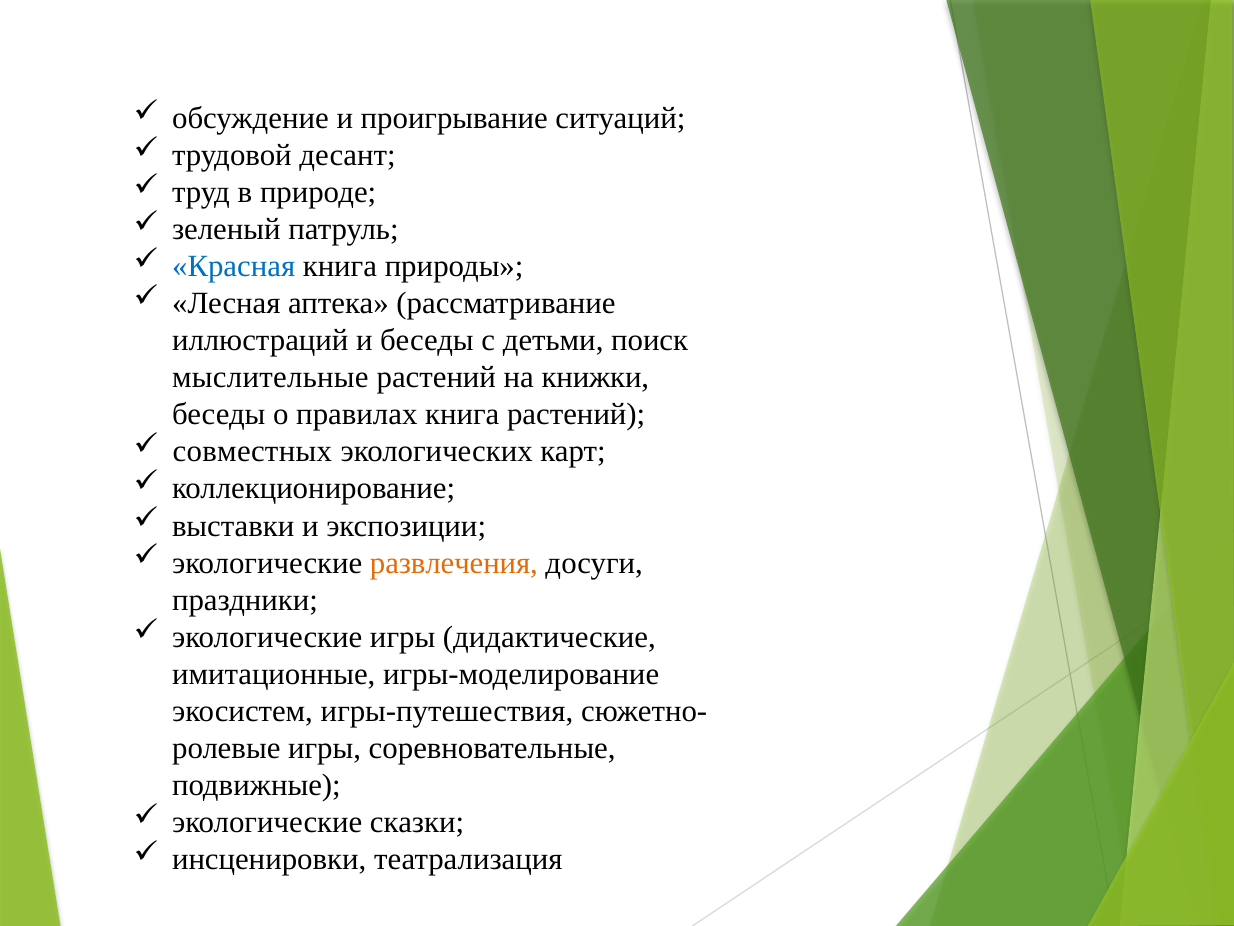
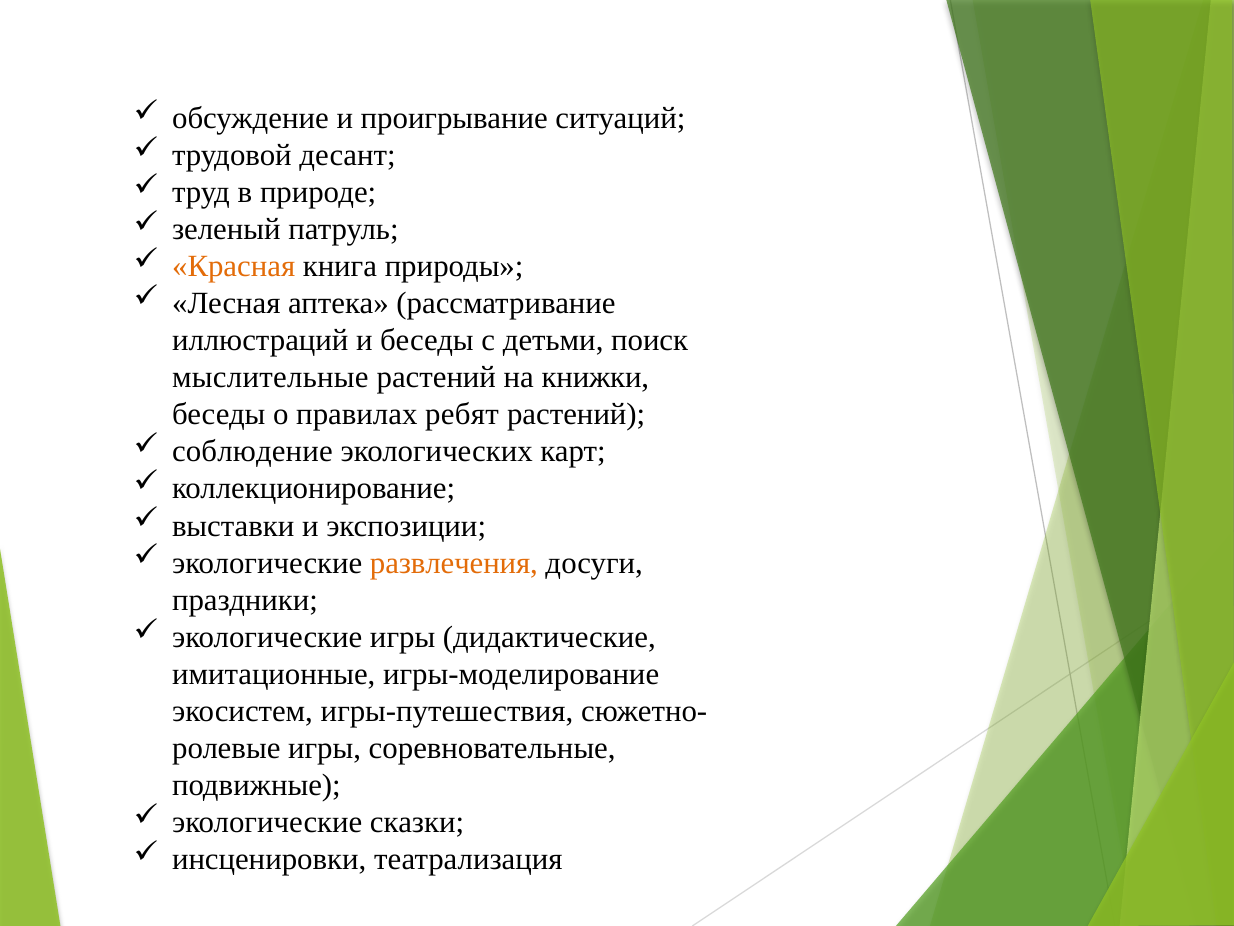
Красная colour: blue -> orange (234, 266)
правилах книга: книга -> ребят (462, 414)
совместных: совместных -> соблюдение (252, 452)
